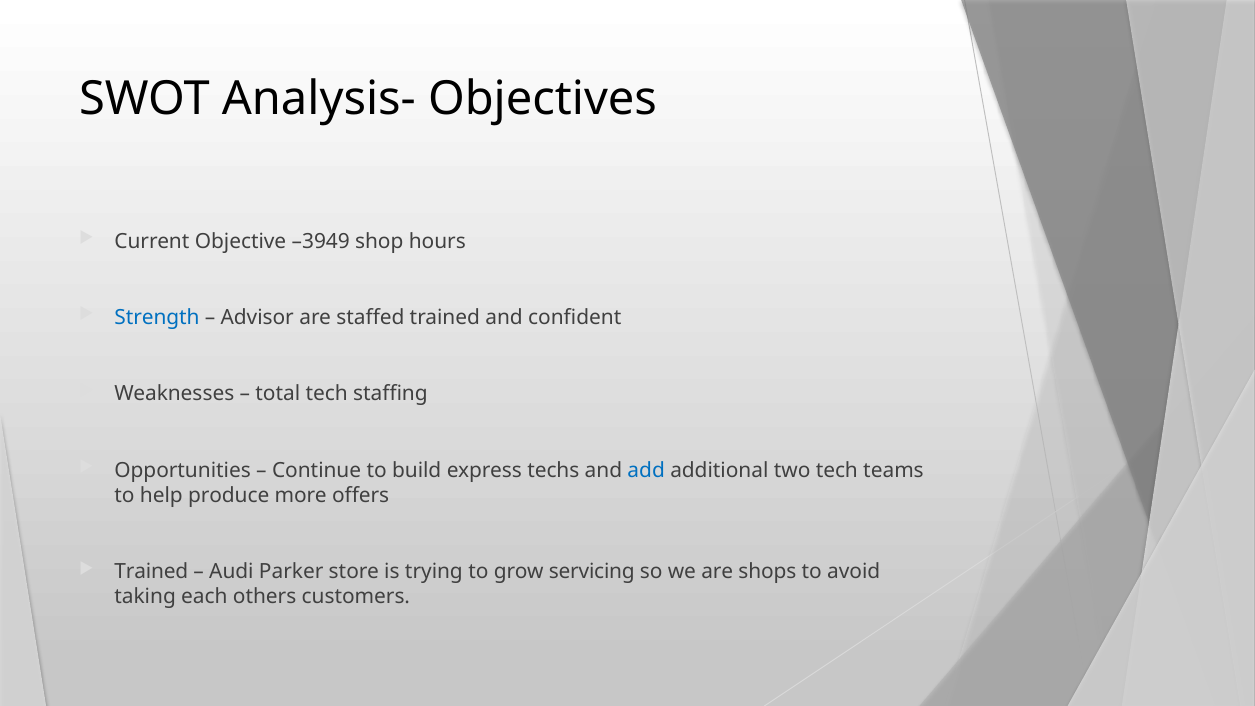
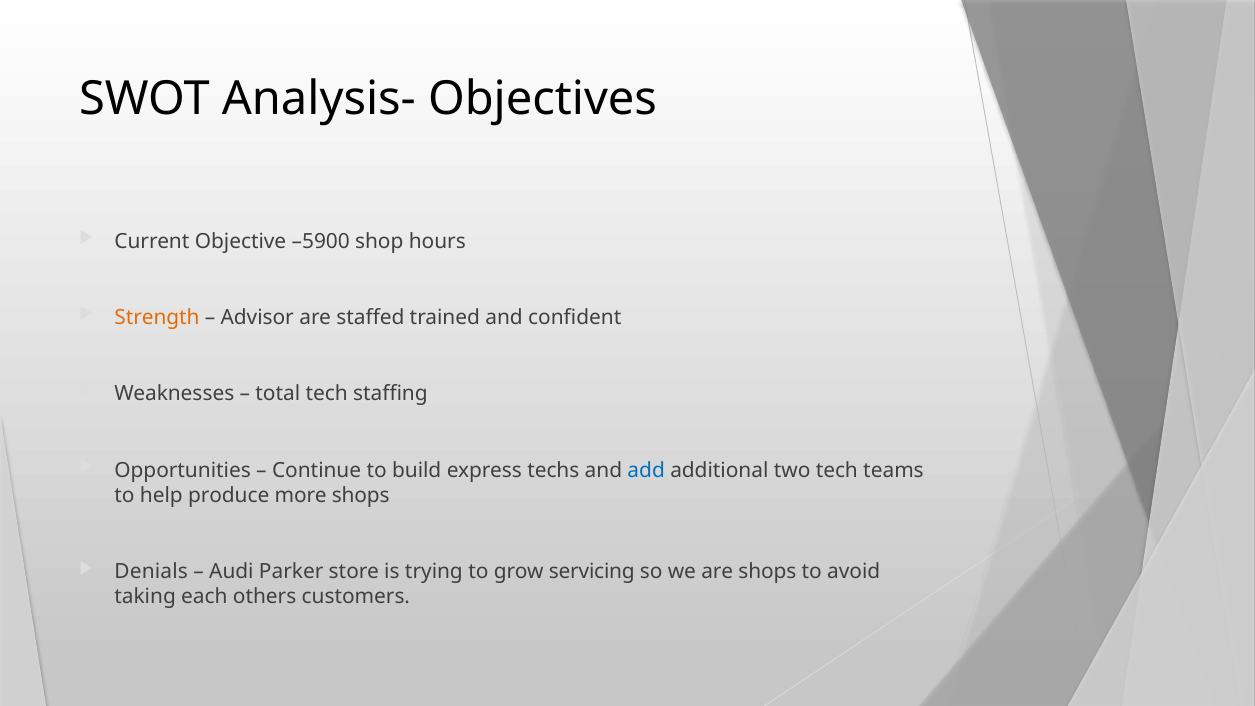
–3949: –3949 -> –5900 (321, 241)
Strength colour: blue -> orange (157, 317)
more offers: offers -> shops (361, 495)
Trained: Trained -> Denials (151, 572)
